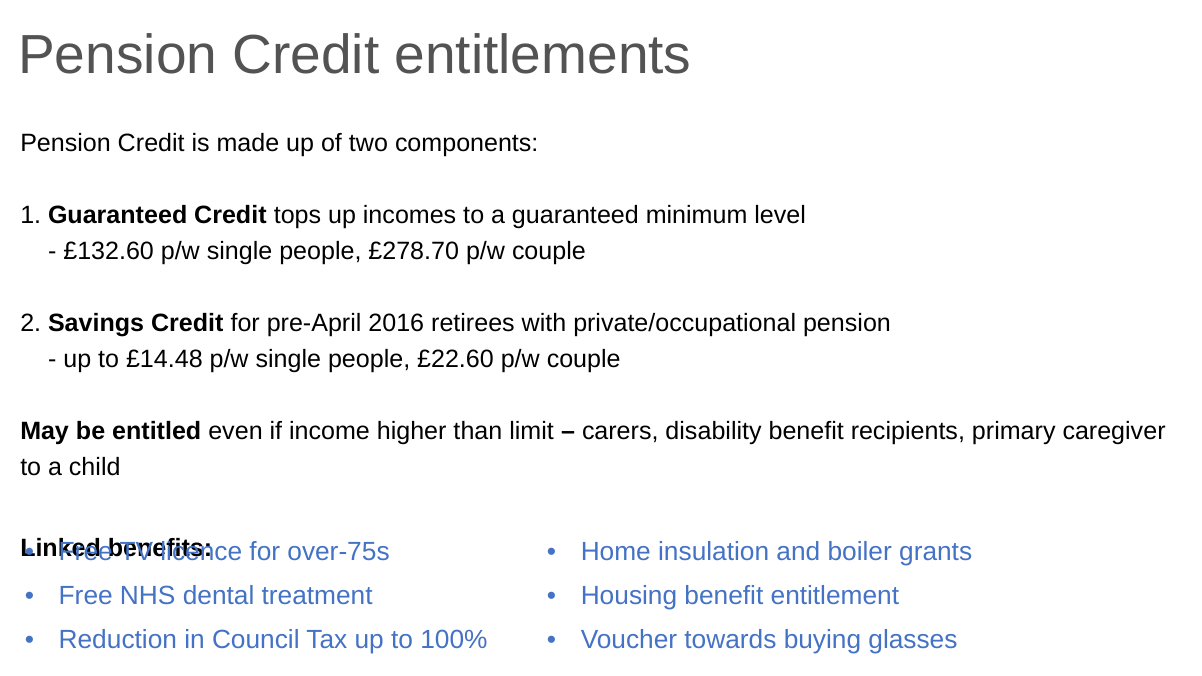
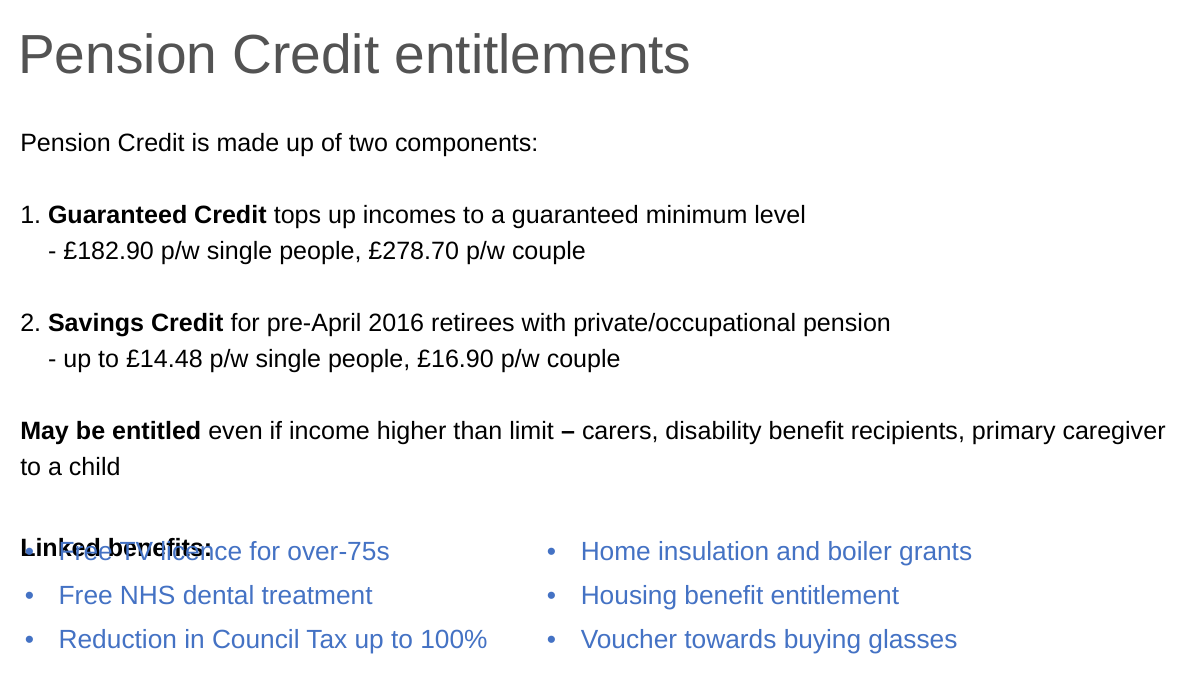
£132.60: £132.60 -> £182.90 (109, 251)
£22.60: £22.60 -> £16.90 (455, 360)
